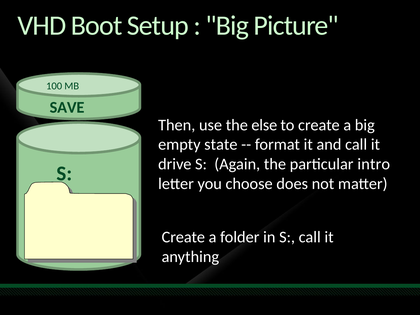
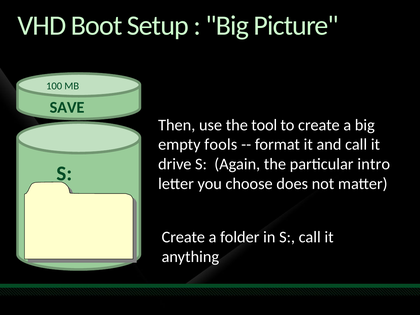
else: else -> tool (264, 125)
state: state -> fools (221, 145)
